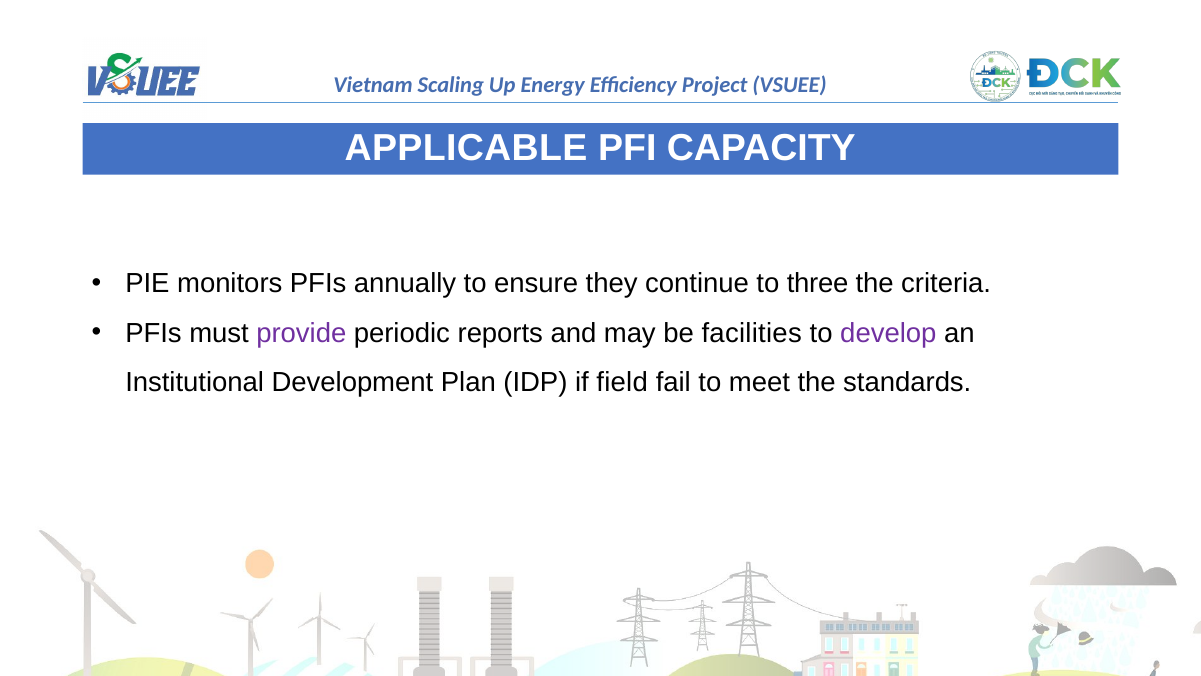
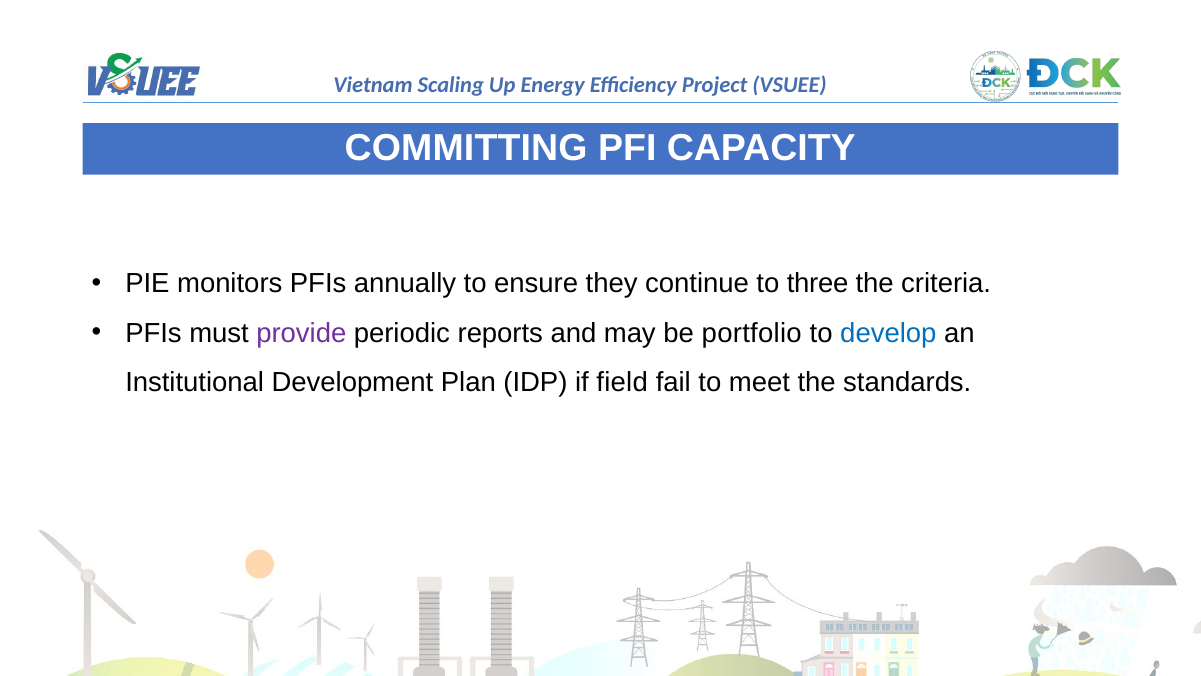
APPLICABLE: APPLICABLE -> COMMITTING (466, 148)
facilities: facilities -> portfolio (752, 333)
develop colour: purple -> blue (888, 333)
